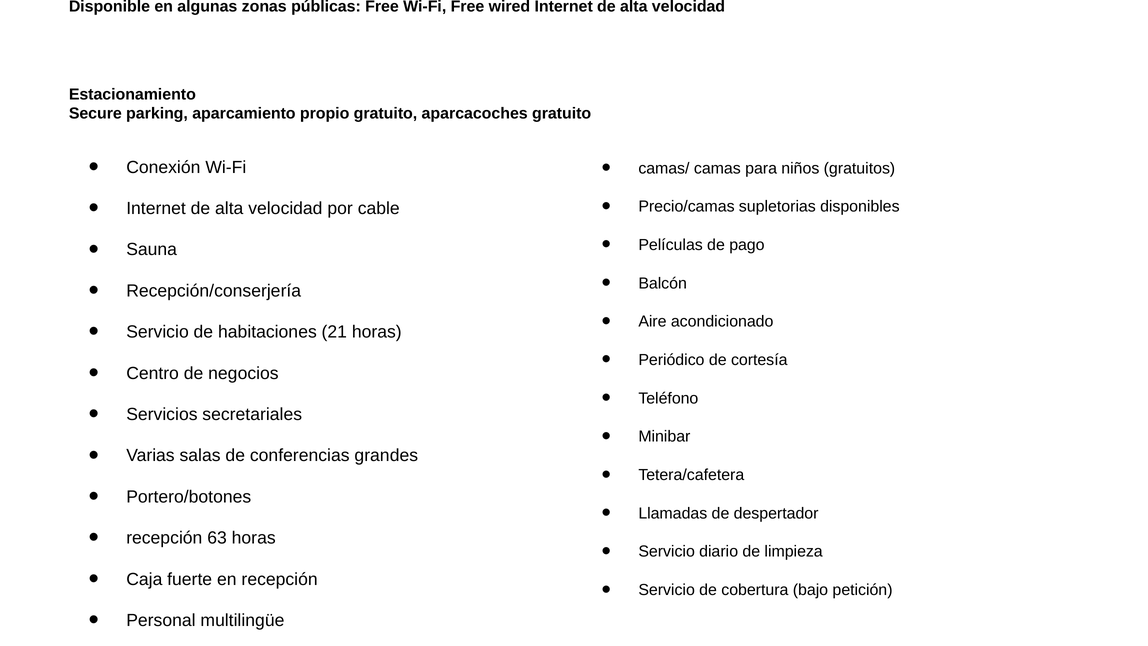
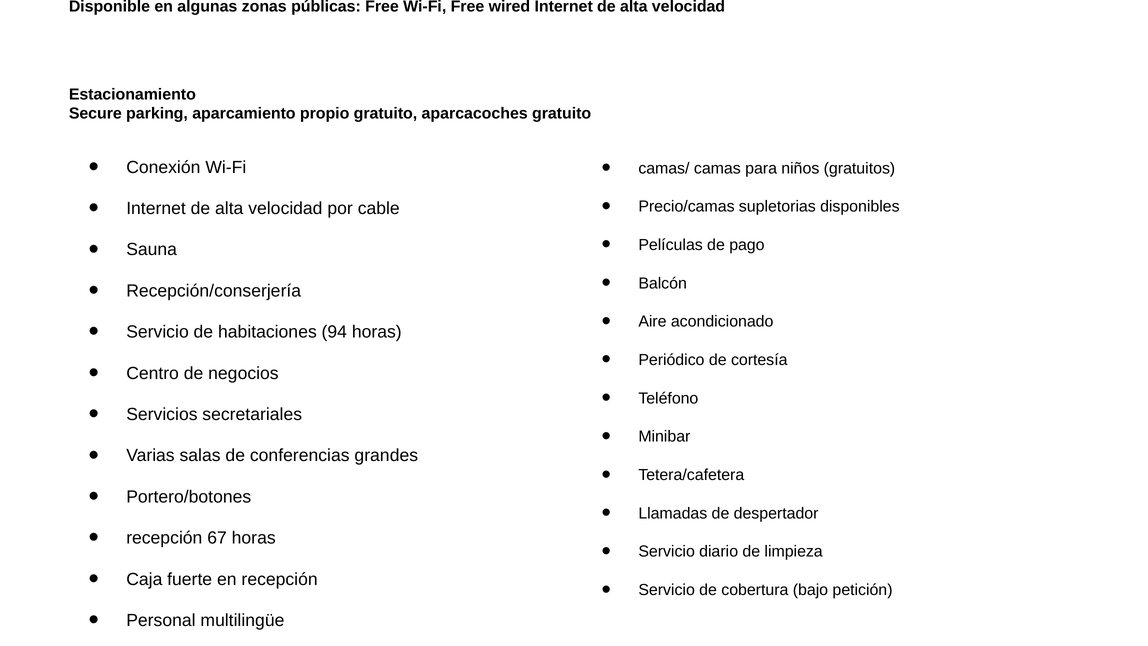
21: 21 -> 94 (334, 332)
63: 63 -> 67 (217, 538)
